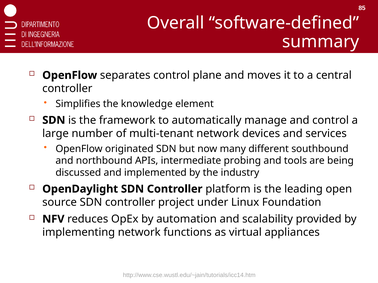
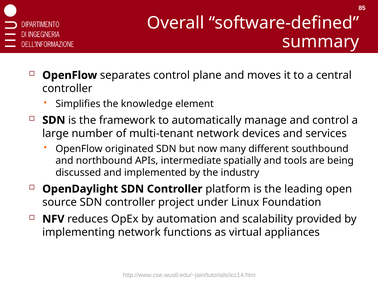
probing: probing -> spatially (242, 161)
